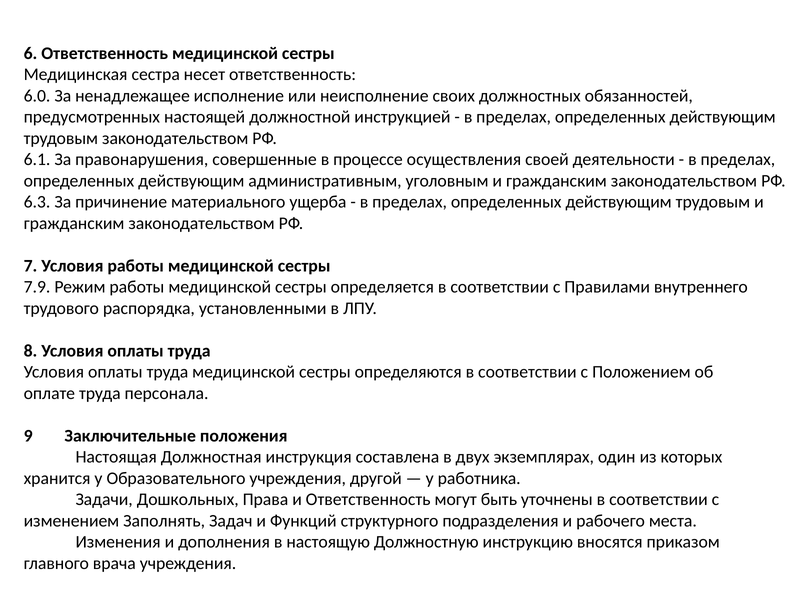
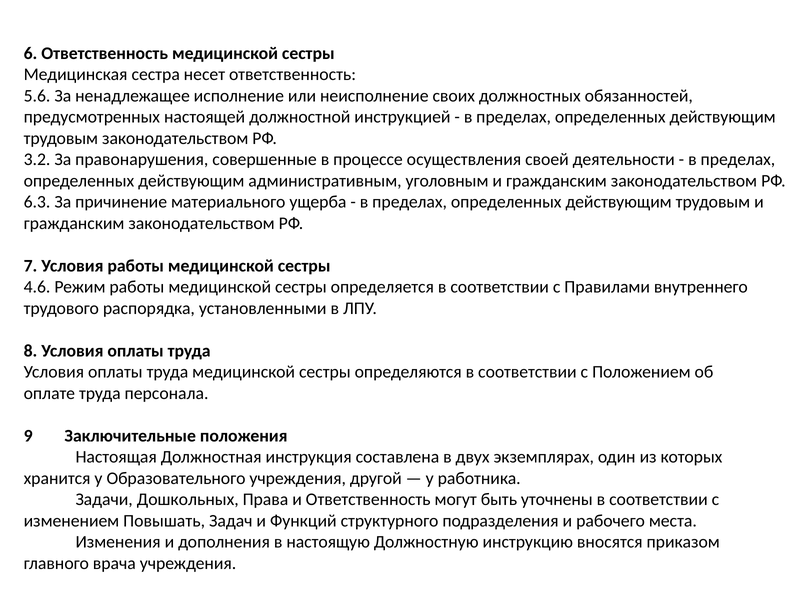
6.0: 6.0 -> 5.6 (37, 96)
6.1: 6.1 -> 3.2 (37, 160)
7.9: 7.9 -> 4.6 (37, 287)
Заполнять: Заполнять -> Повышать (164, 521)
